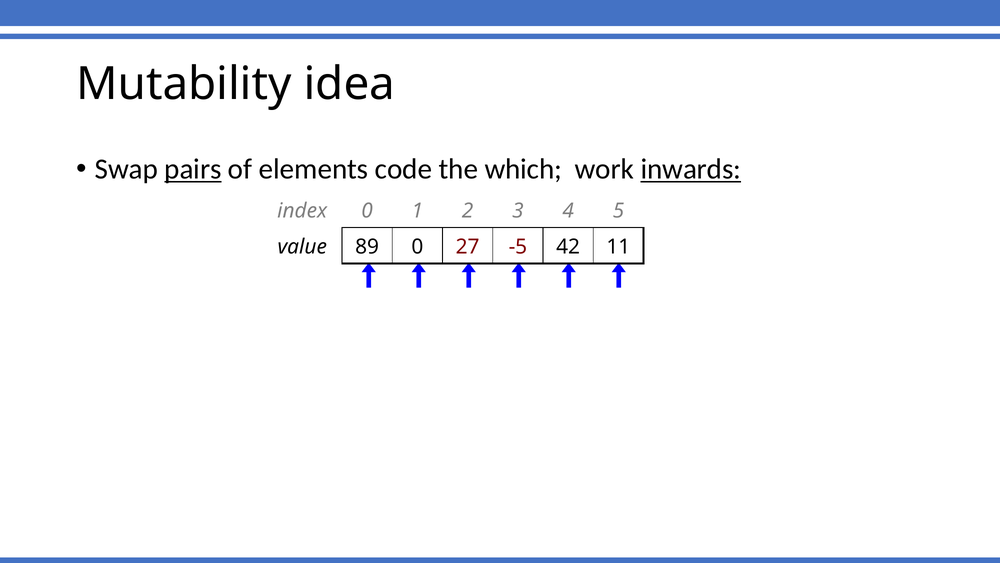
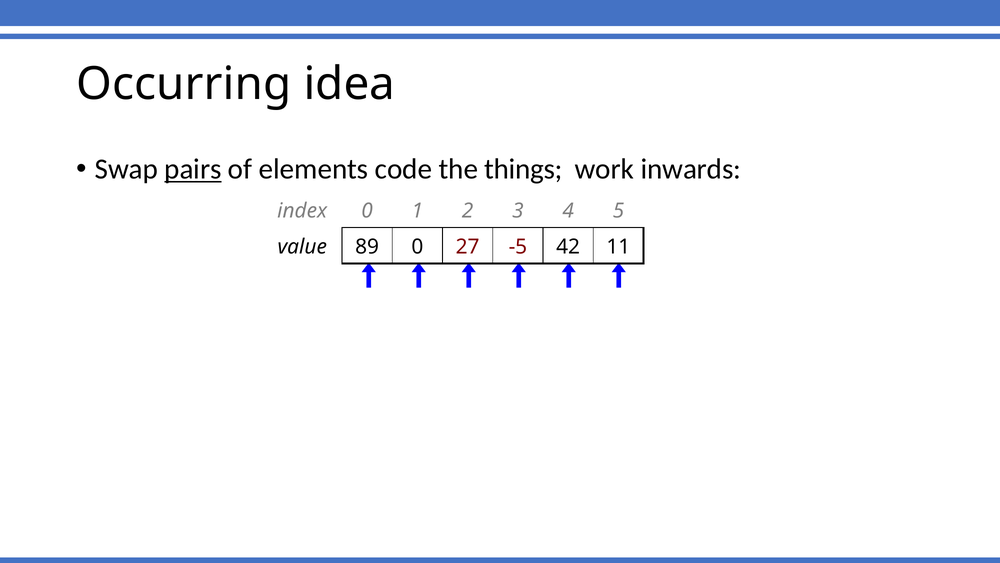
Mutability: Mutability -> Occurring (184, 84)
which: which -> things (523, 169)
inwards underline: present -> none (691, 169)
